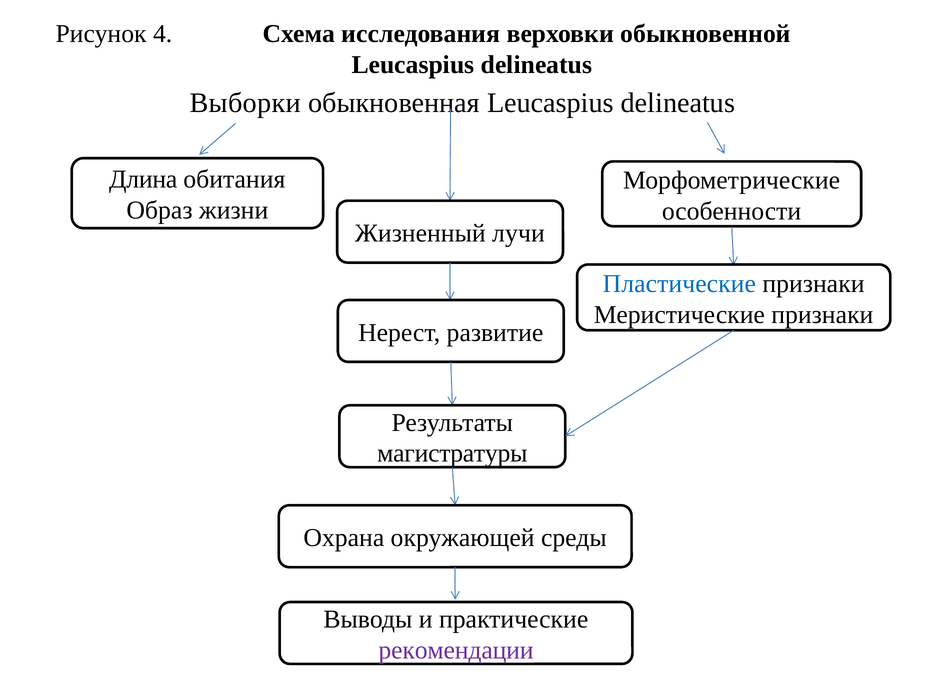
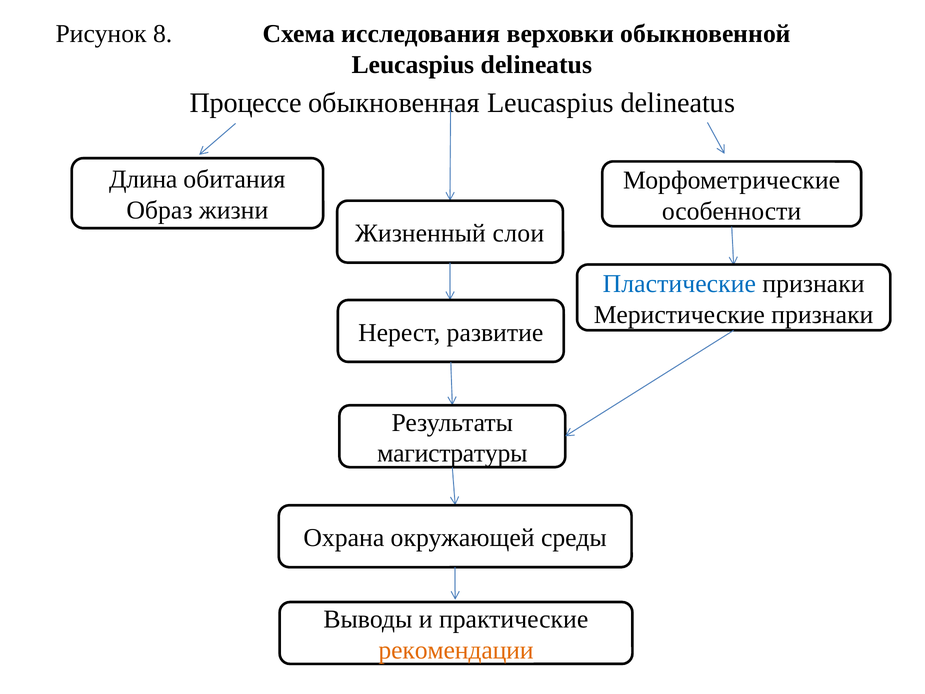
4: 4 -> 8 (163, 34)
Выборки: Выборки -> Процессе (246, 103)
лучи: лучи -> слои (518, 233)
рекомендации colour: purple -> orange (456, 650)
